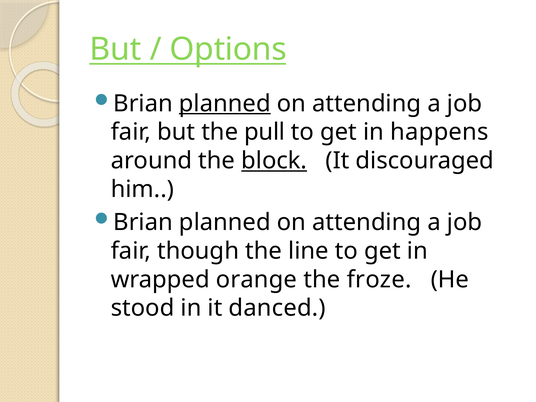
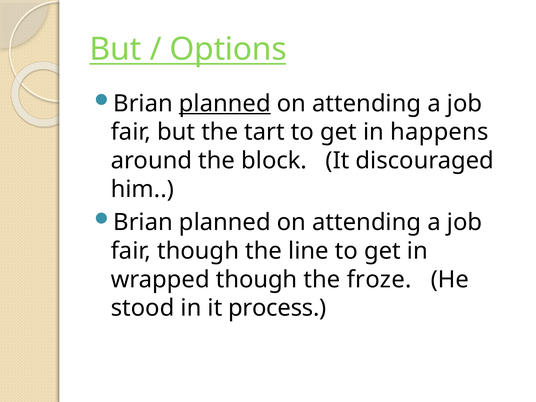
pull: pull -> tart (265, 132)
block underline: present -> none (274, 161)
wrapped orange: orange -> though (257, 280)
danced: danced -> process (277, 308)
